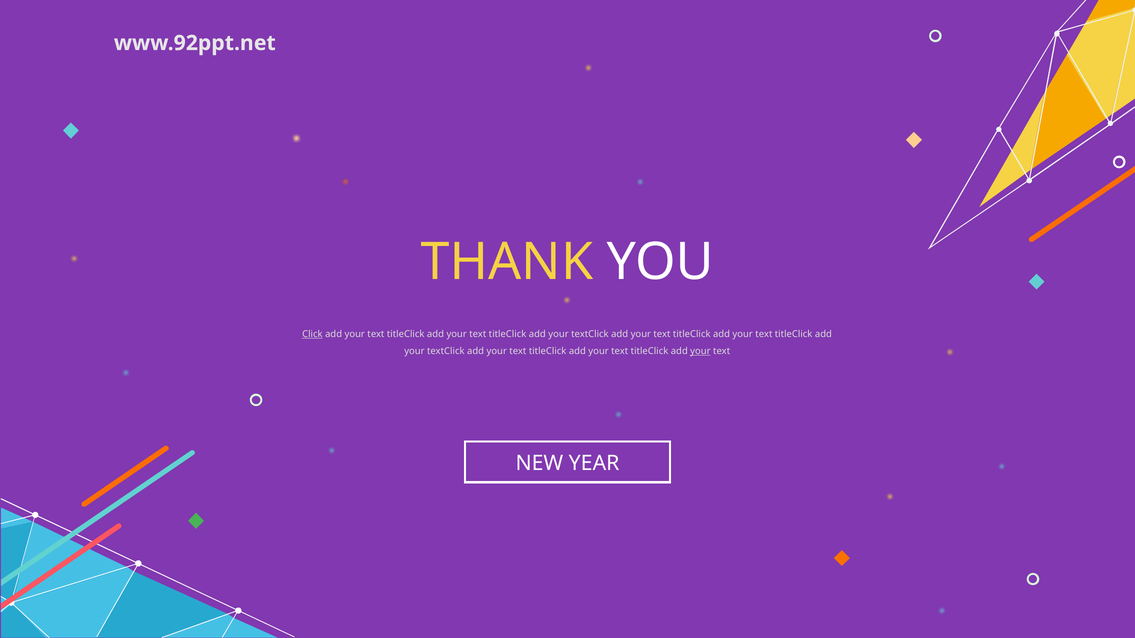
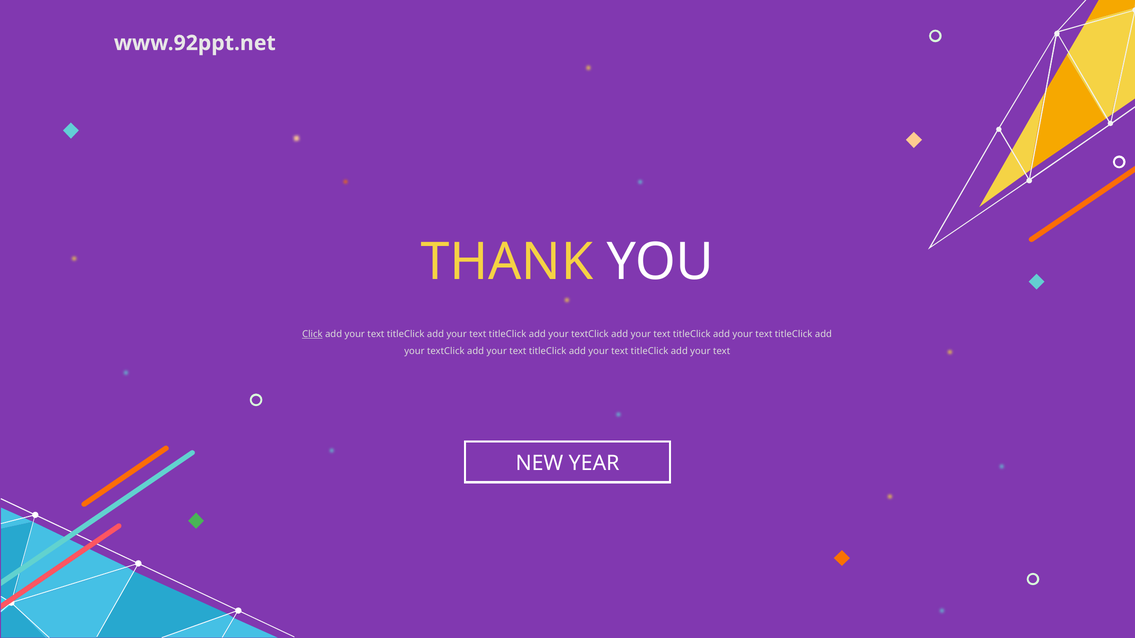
your underline: present -> none (700, 351)
